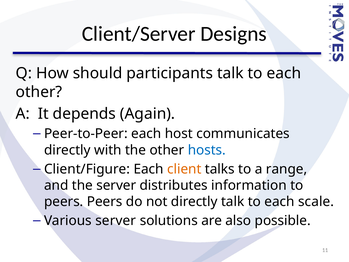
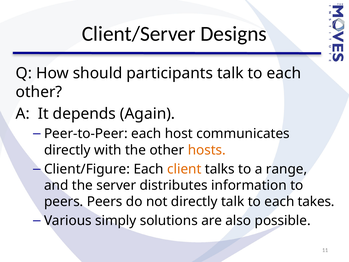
hosts colour: blue -> orange (207, 150)
scale: scale -> takes (316, 201)
Various server: server -> simply (116, 221)
